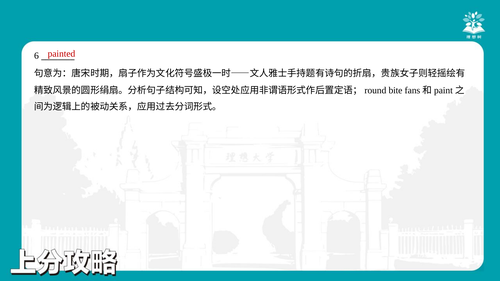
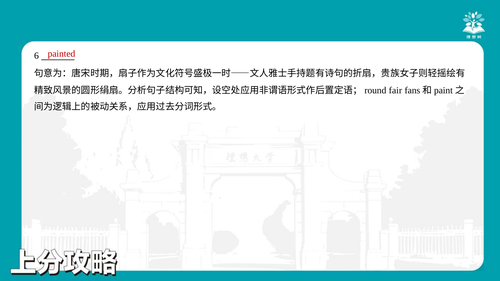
bite: bite -> fair (395, 91)
